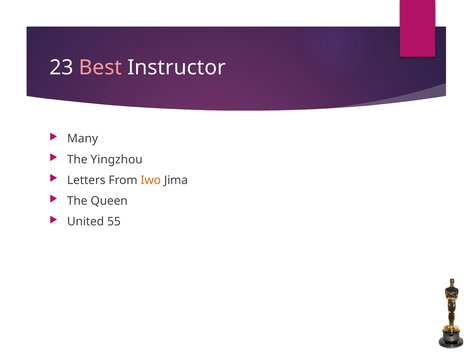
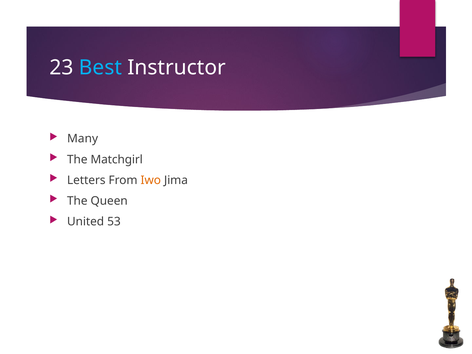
Best colour: pink -> light blue (100, 68)
Yingzhou: Yingzhou -> Matchgirl (117, 159)
55: 55 -> 53 (114, 222)
